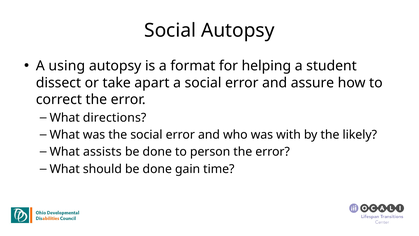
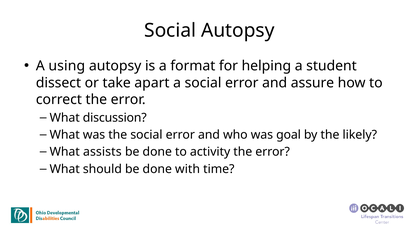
directions: directions -> discussion (115, 117)
with: with -> goal (289, 135)
person: person -> activity (210, 152)
gain: gain -> with (188, 169)
